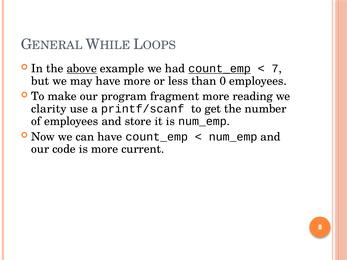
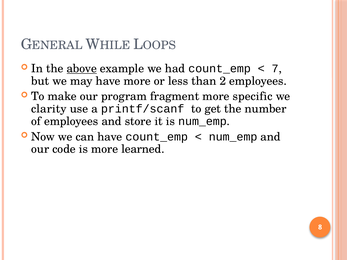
count_emp underline: present -> none (220, 69)
0: 0 -> 2 (223, 81)
reading: reading -> specific (253, 96)
current: current -> learned (143, 149)
